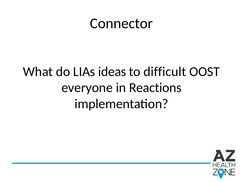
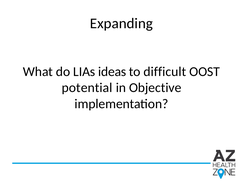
Connector: Connector -> Expanding (121, 24)
everyone: everyone -> potential (87, 88)
Reactions: Reactions -> Objective (155, 88)
